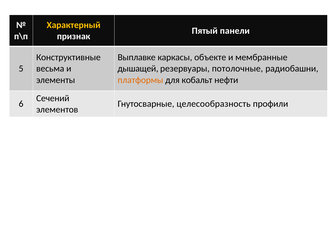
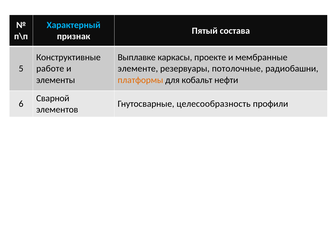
Характерный colour: yellow -> light blue (74, 25)
панели: панели -> состава (235, 31)
объекте: объекте -> проекте (210, 57)
весьма: весьма -> работе (50, 69)
дышащей: дышащей -> элементе (138, 69)
Сечений: Сечений -> Сварной (53, 98)
